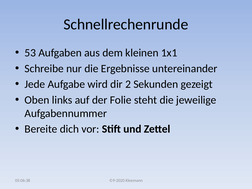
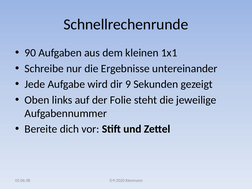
53: 53 -> 90 (30, 53)
2: 2 -> 9 (128, 84)
